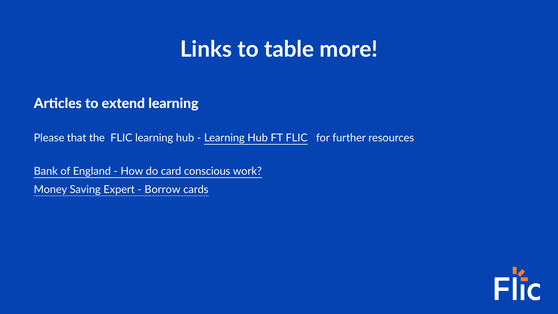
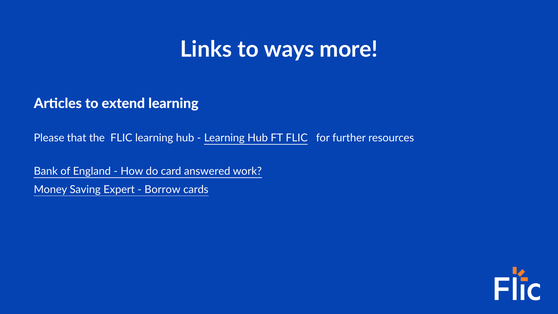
table: table -> ways (289, 49)
conscious: conscious -> answered (207, 171)
